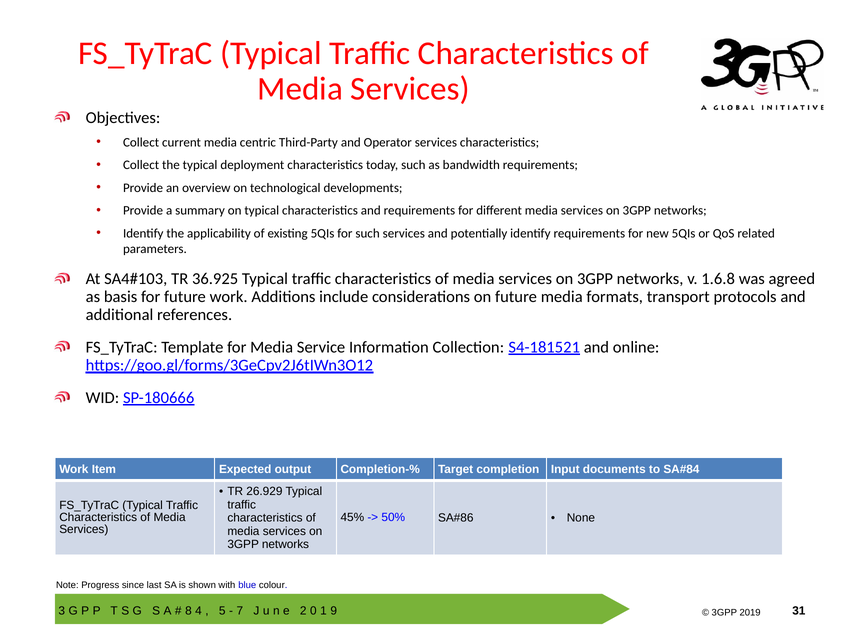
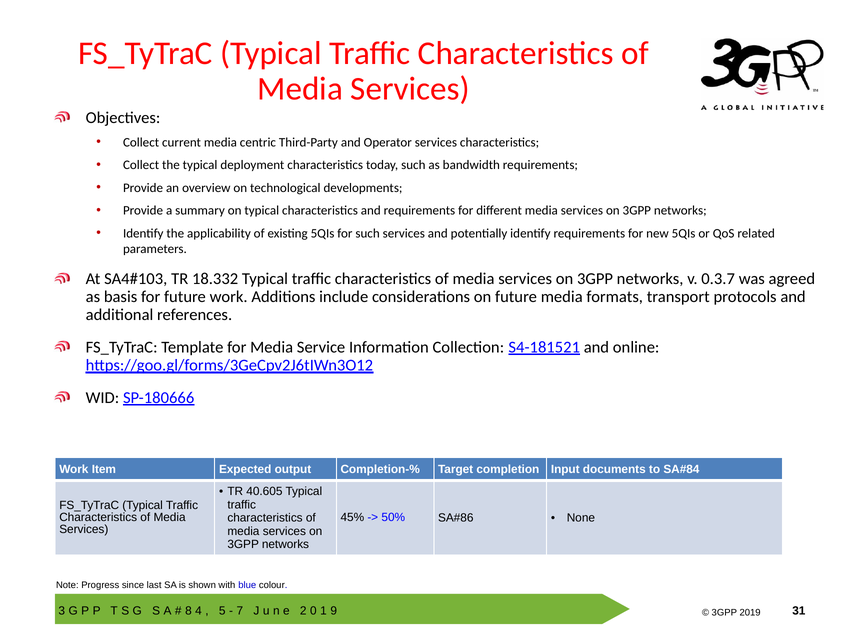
36.925: 36.925 -> 18.332 (215, 279)
1.6.8: 1.6.8 -> 0.3.7 (718, 279)
26.929: 26.929 -> 40.605 (264, 491)
